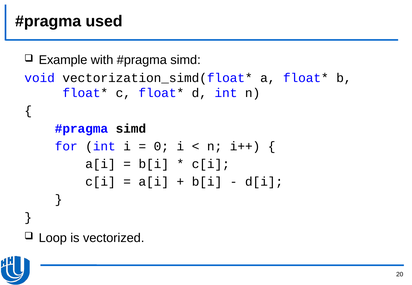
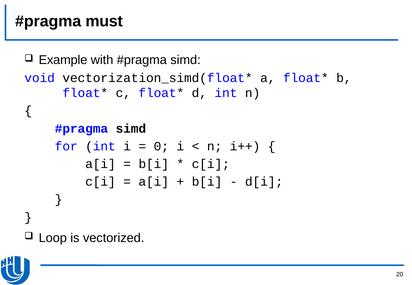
used: used -> must (104, 21)
